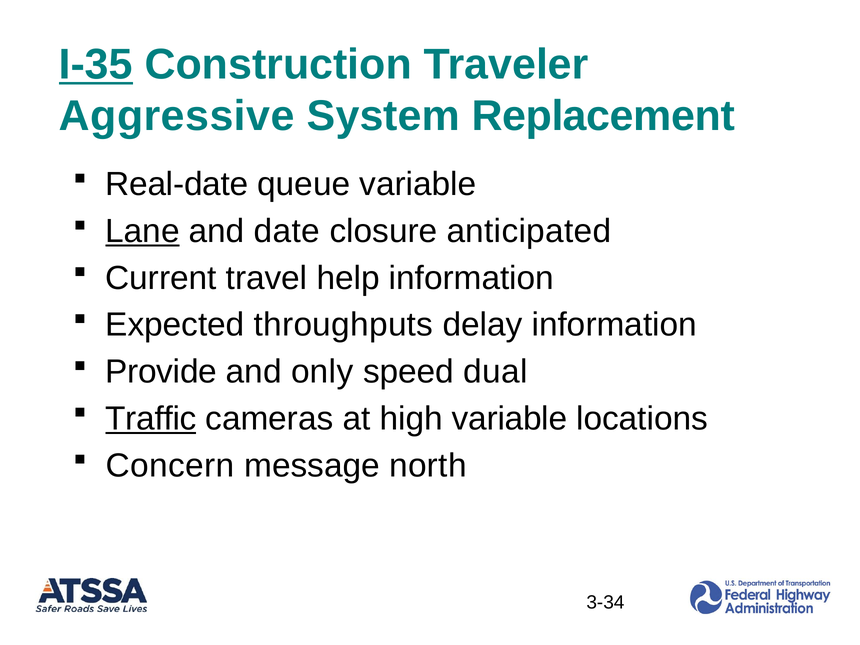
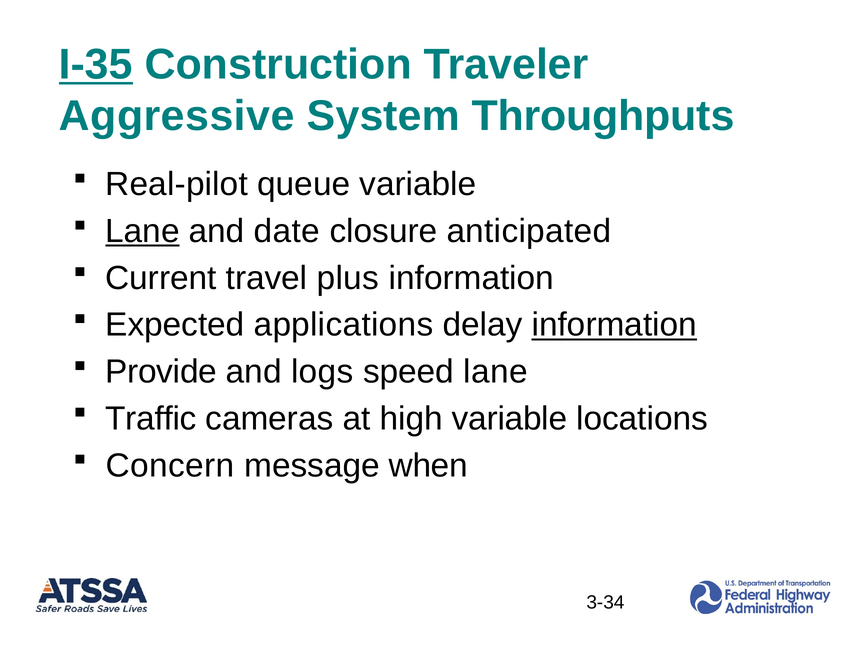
Replacement: Replacement -> Throughputs (603, 116)
Real-date: Real-date -> Real-pilot (177, 184)
help: help -> plus (348, 278)
throughputs: throughputs -> applications (343, 325)
information underline: none -> present (614, 325)
only: only -> logs (322, 372)
speed dual: dual -> lane (496, 372)
Traffic underline: present -> none (151, 419)
north: north -> when (428, 466)
